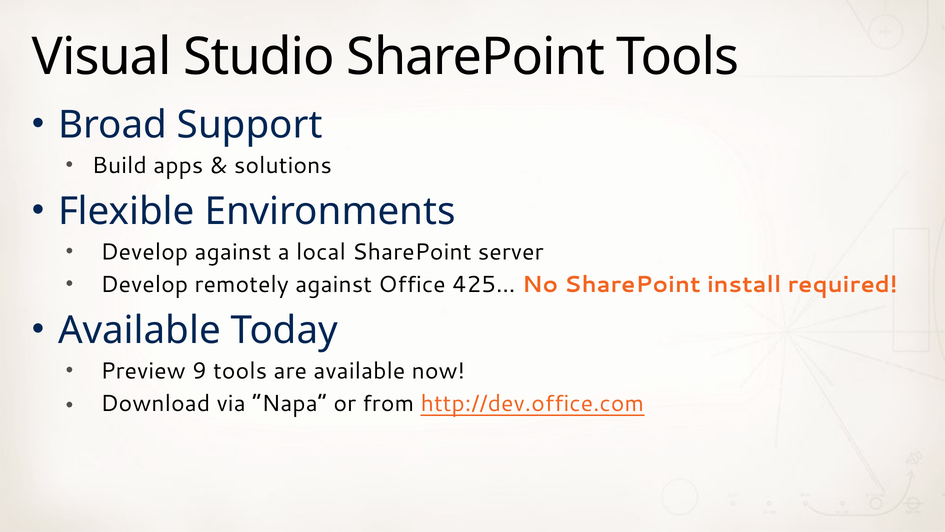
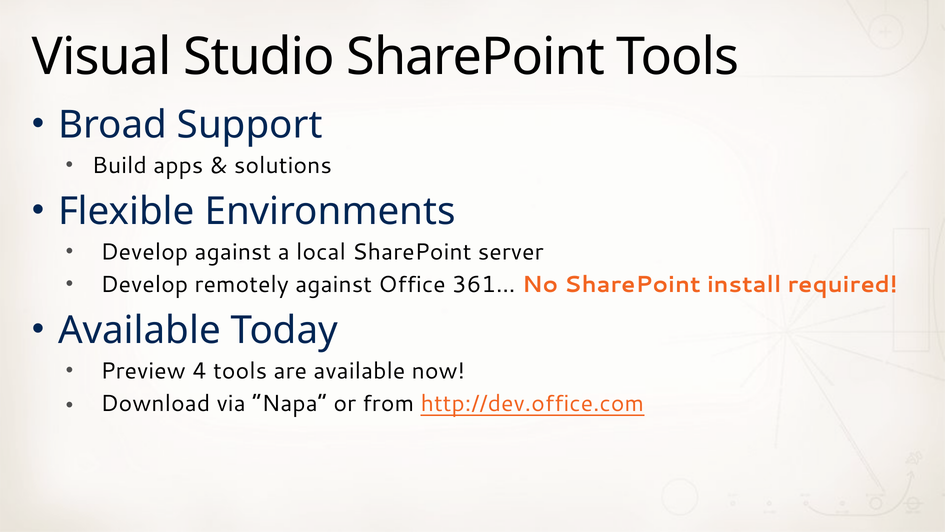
425…: 425… -> 361… (484, 284)
9: 9 -> 4 (199, 371)
